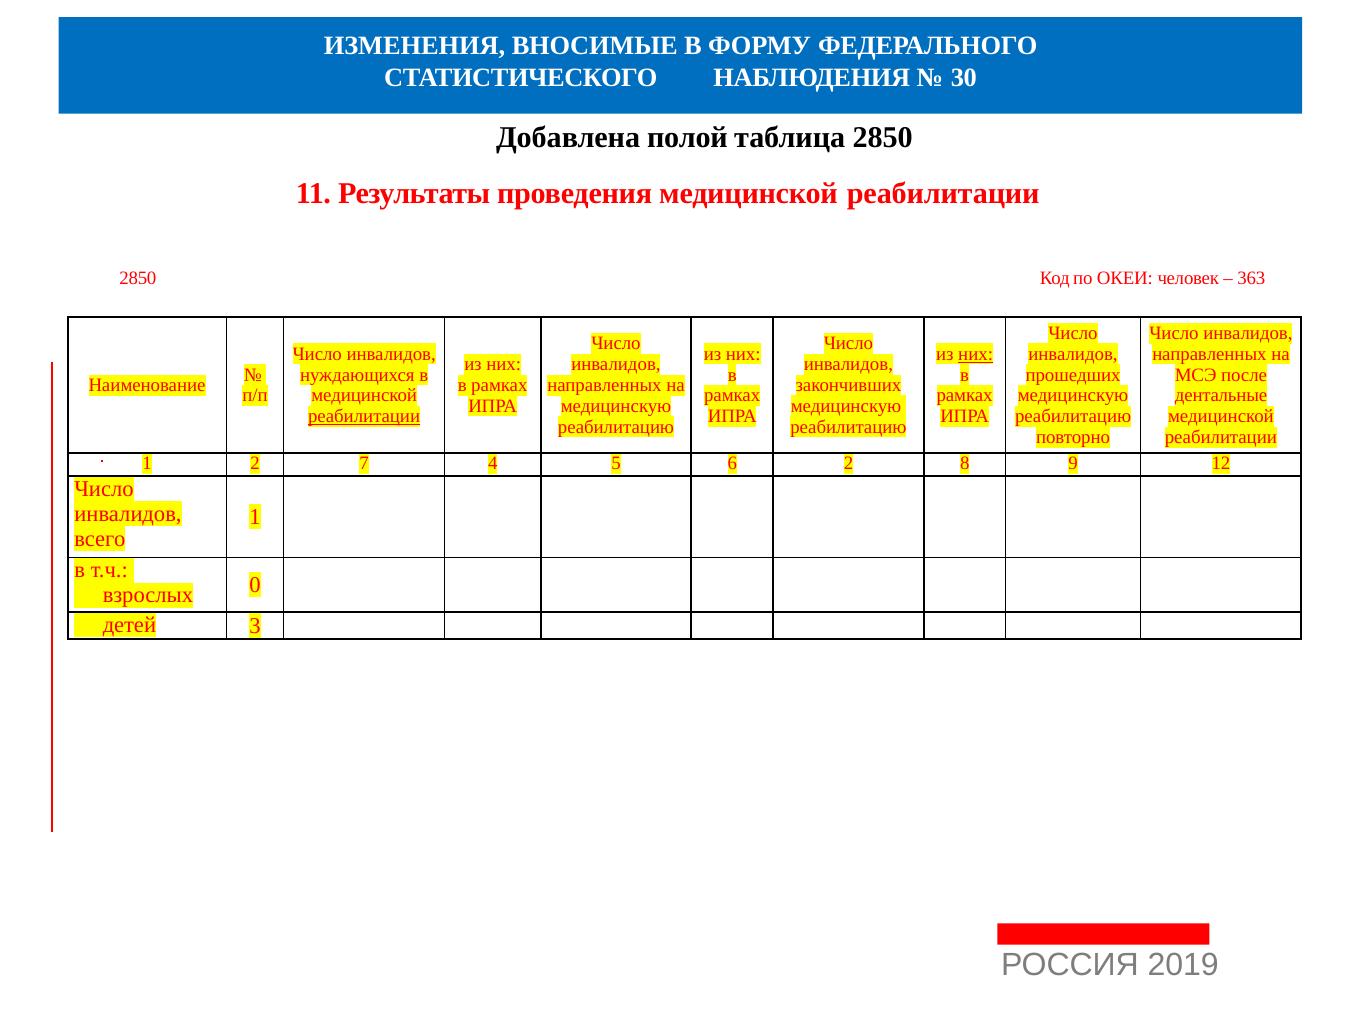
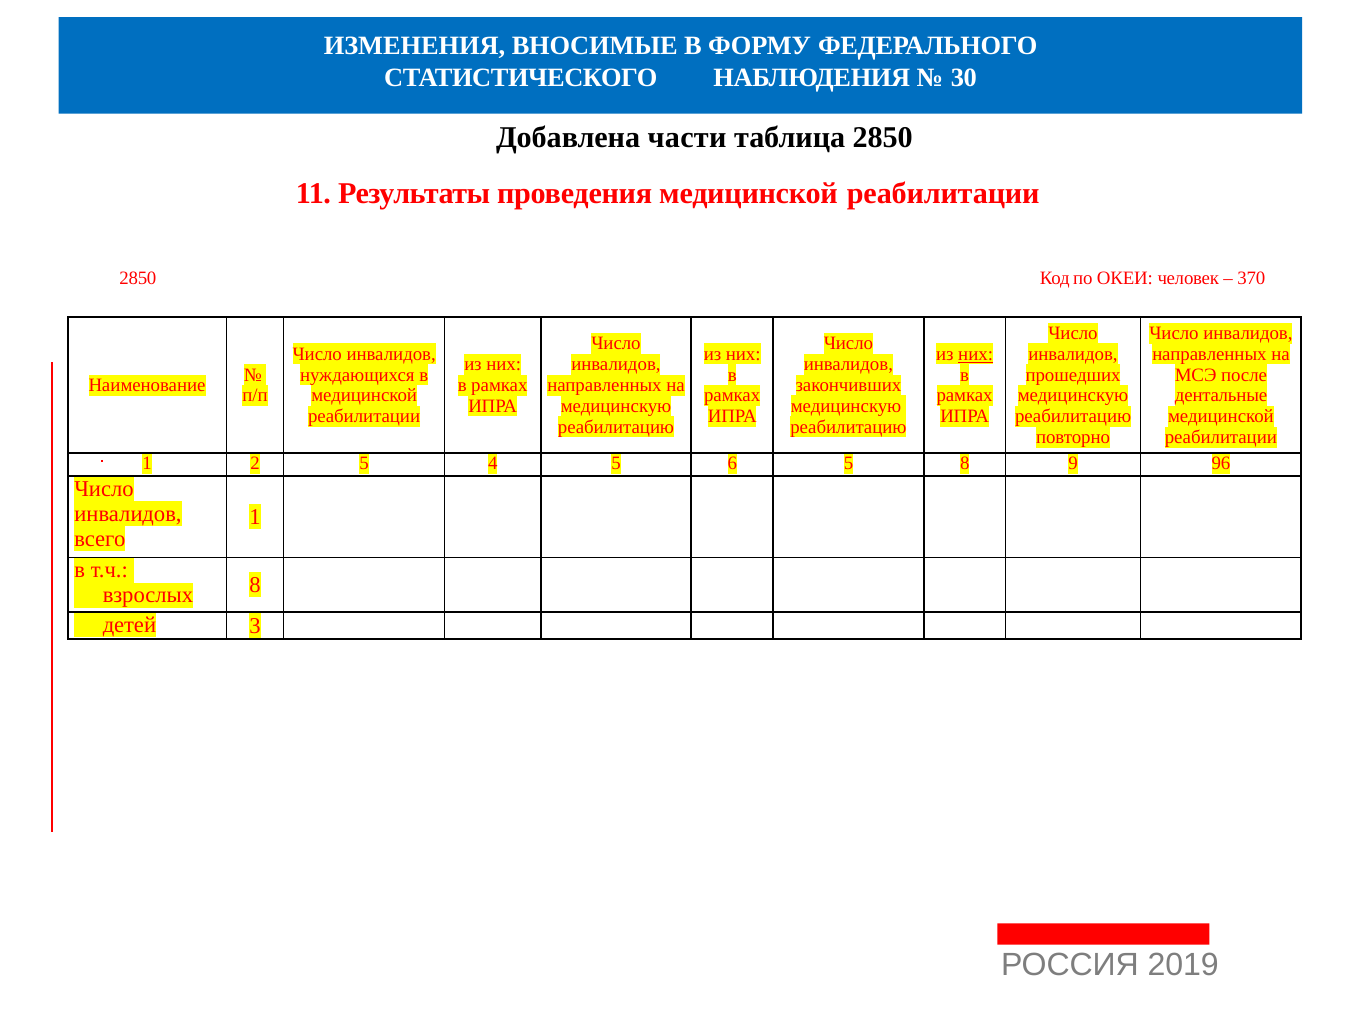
полой: полой -> части (687, 138)
363: 363 -> 370 (1251, 279)
реабилитации underline: present -> none (364, 416)
2 7: 7 -> 5 (364, 463)
6 2: 2 -> 5 (848, 463)
12: 12 -> 96 (1221, 463)
взрослых 0: 0 -> 8 (255, 584)
